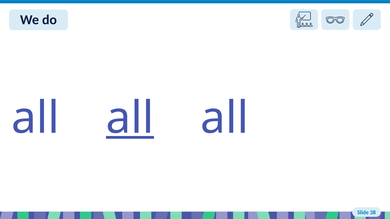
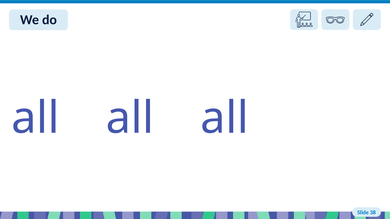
all underline: present -> none (130, 118)
